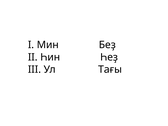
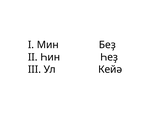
Тағы: Тағы -> Кейә (110, 69)
